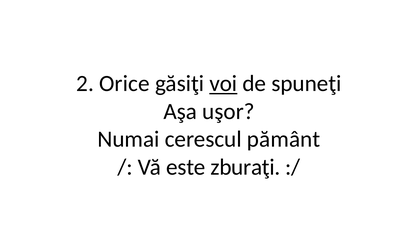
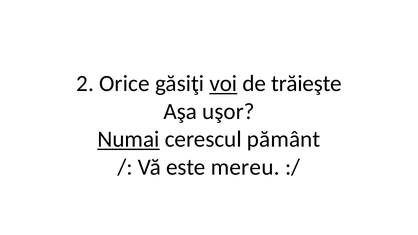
spuneţi: spuneţi -> trăieşte (307, 84)
Numai underline: none -> present (128, 139)
zburaţi: zburaţi -> mereu (245, 167)
